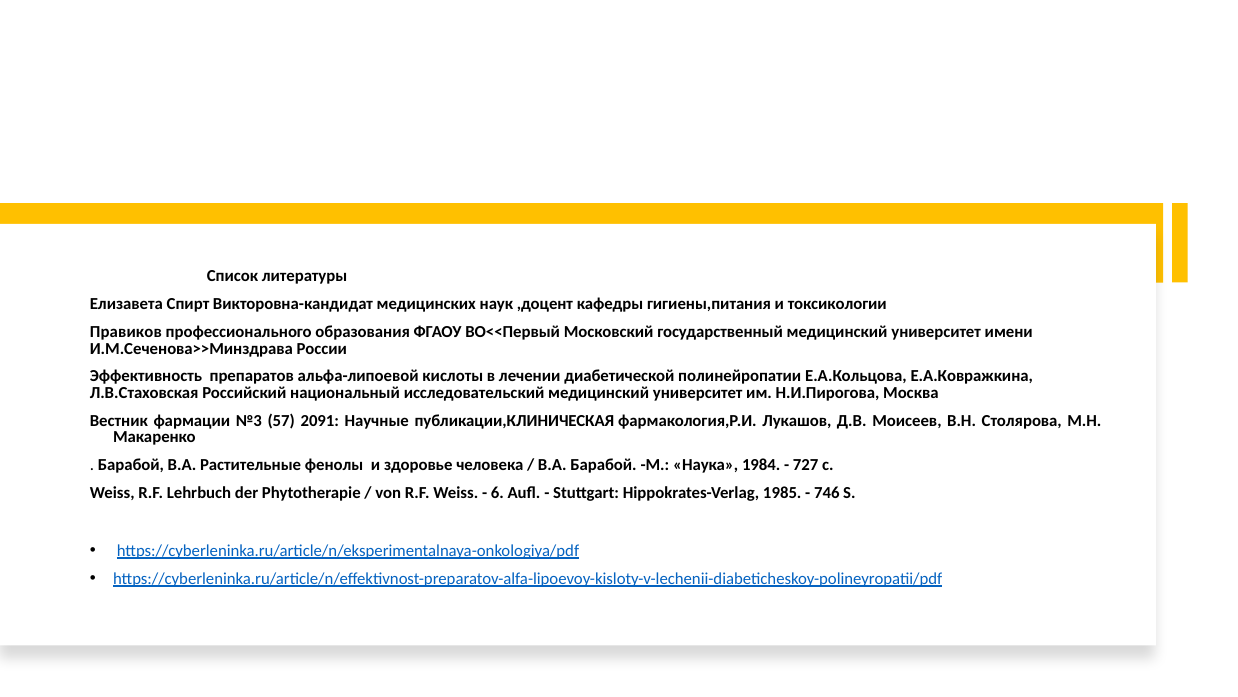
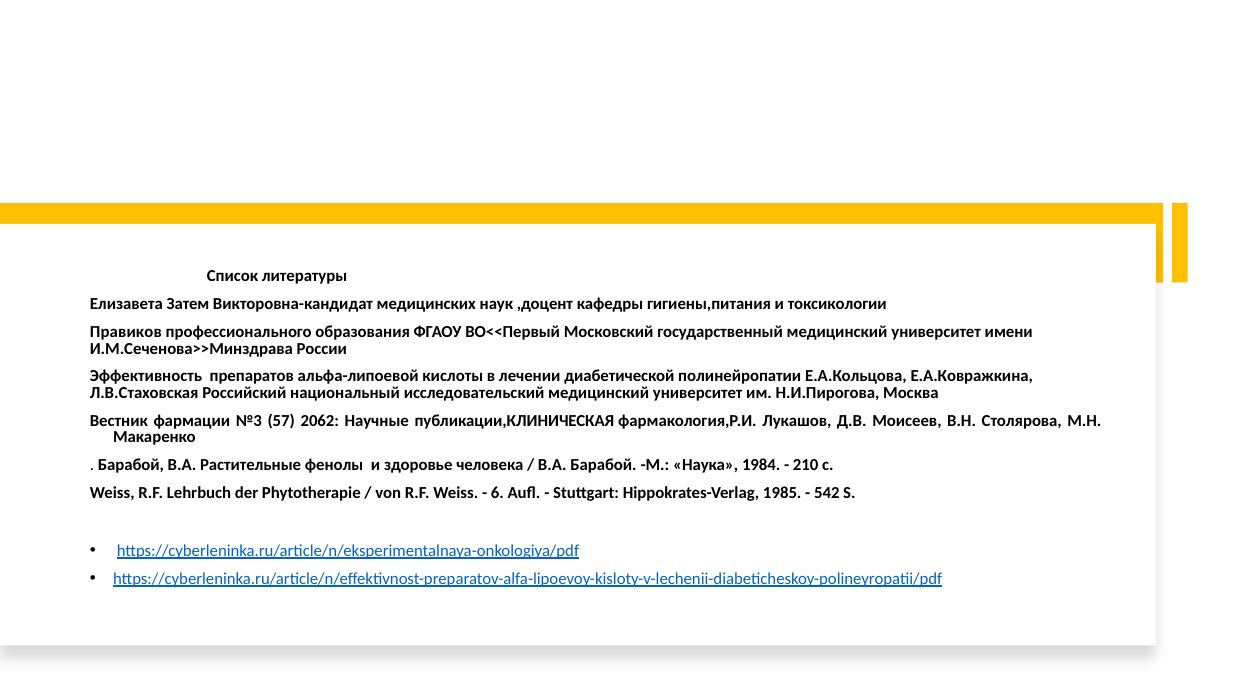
Спирт: Спирт -> Затем (188, 304)
2091: 2091 -> 2062 (320, 420)
727: 727 -> 210 (806, 464)
746: 746 -> 542 (827, 492)
